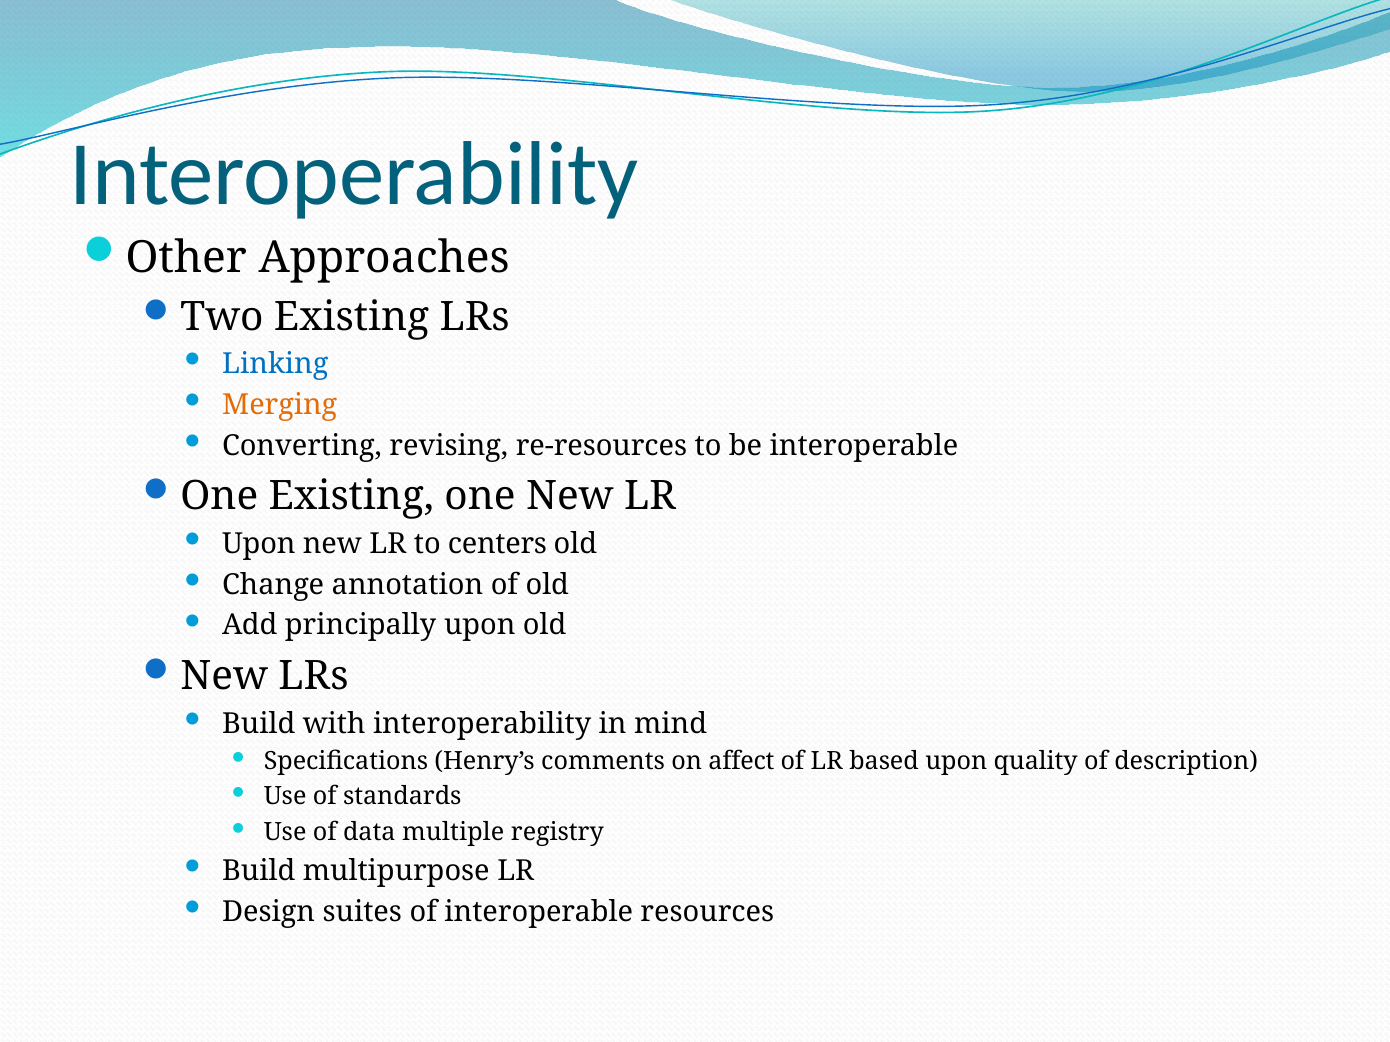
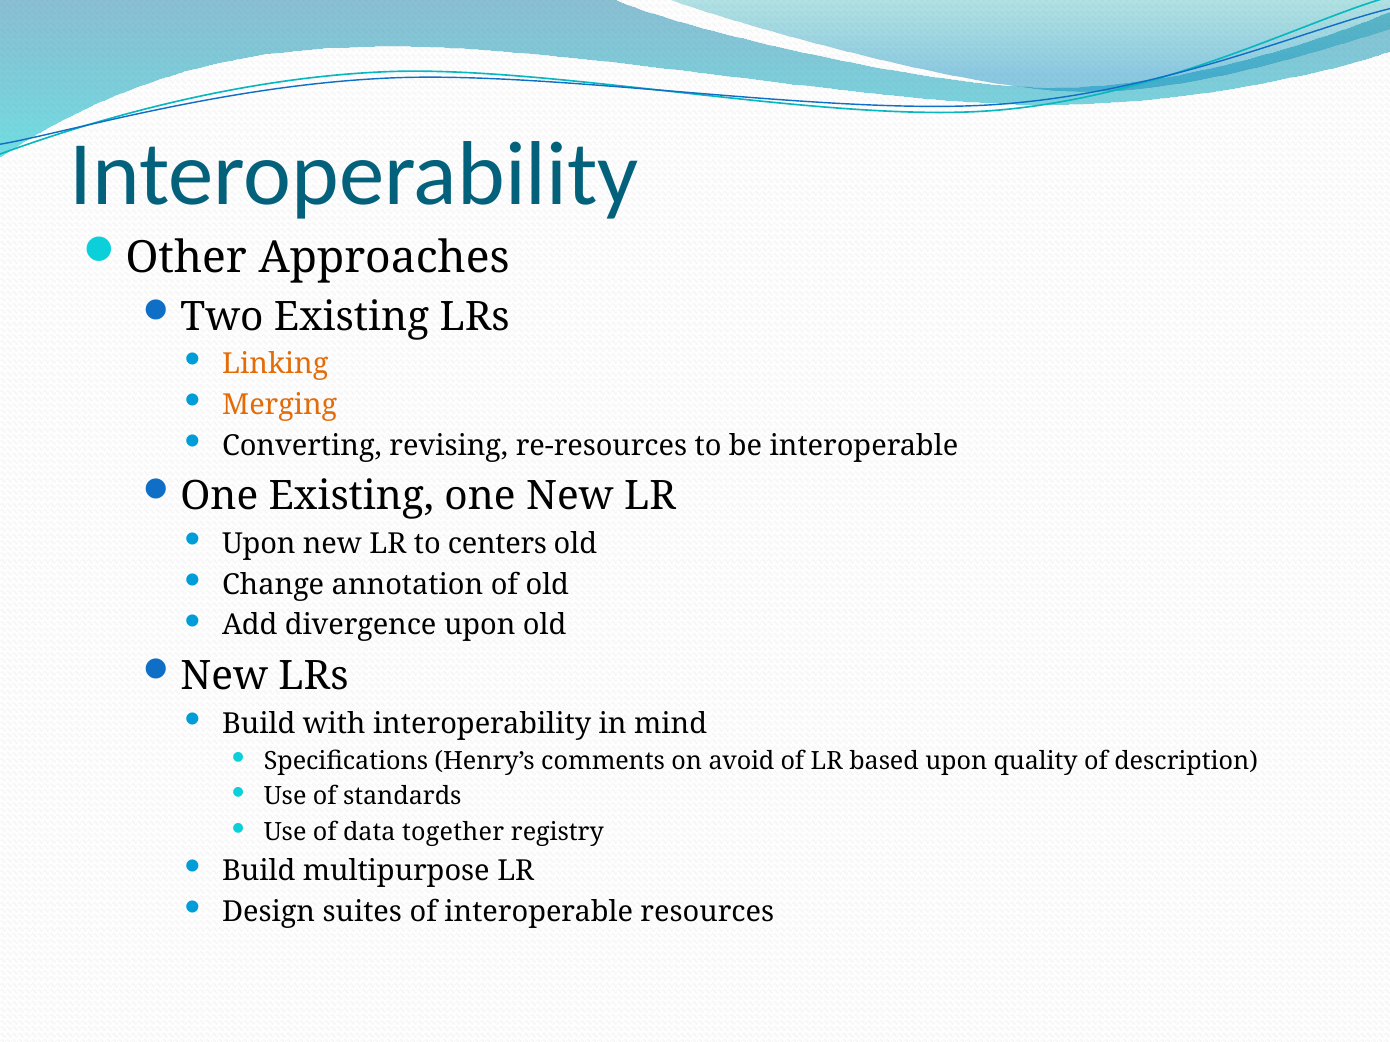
Linking colour: blue -> orange (275, 364)
principally: principally -> divergence (361, 626)
affect: affect -> avoid (741, 761)
multiple: multiple -> together (453, 833)
